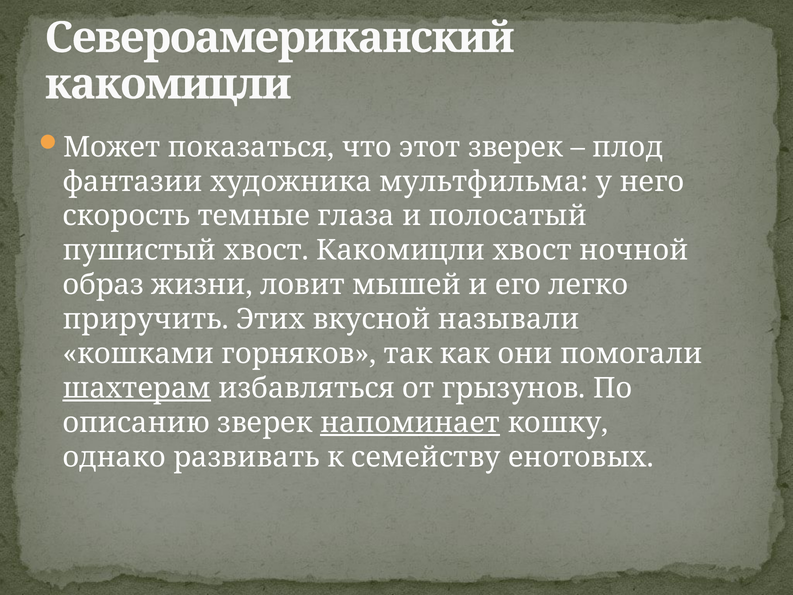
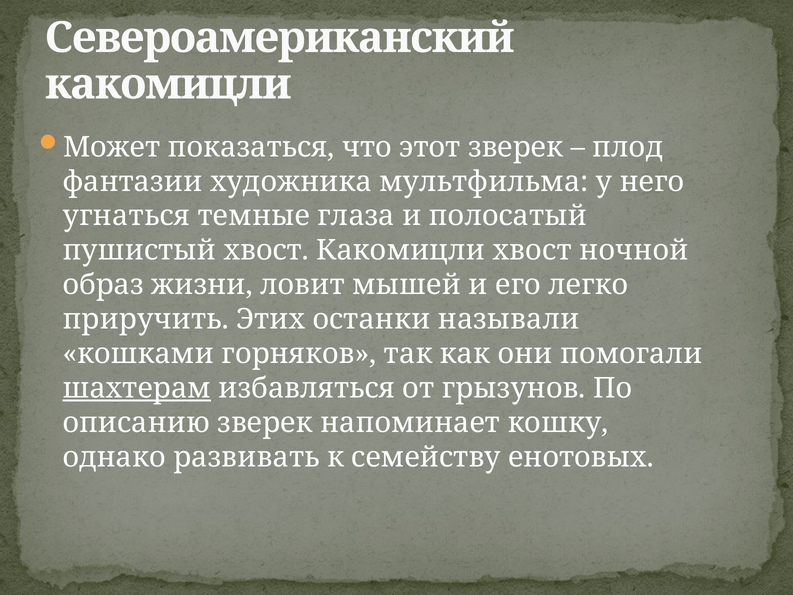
скорость: скорость -> угнаться (126, 216)
вкусной: вкусной -> останки (372, 319)
напоминает underline: present -> none (410, 423)
